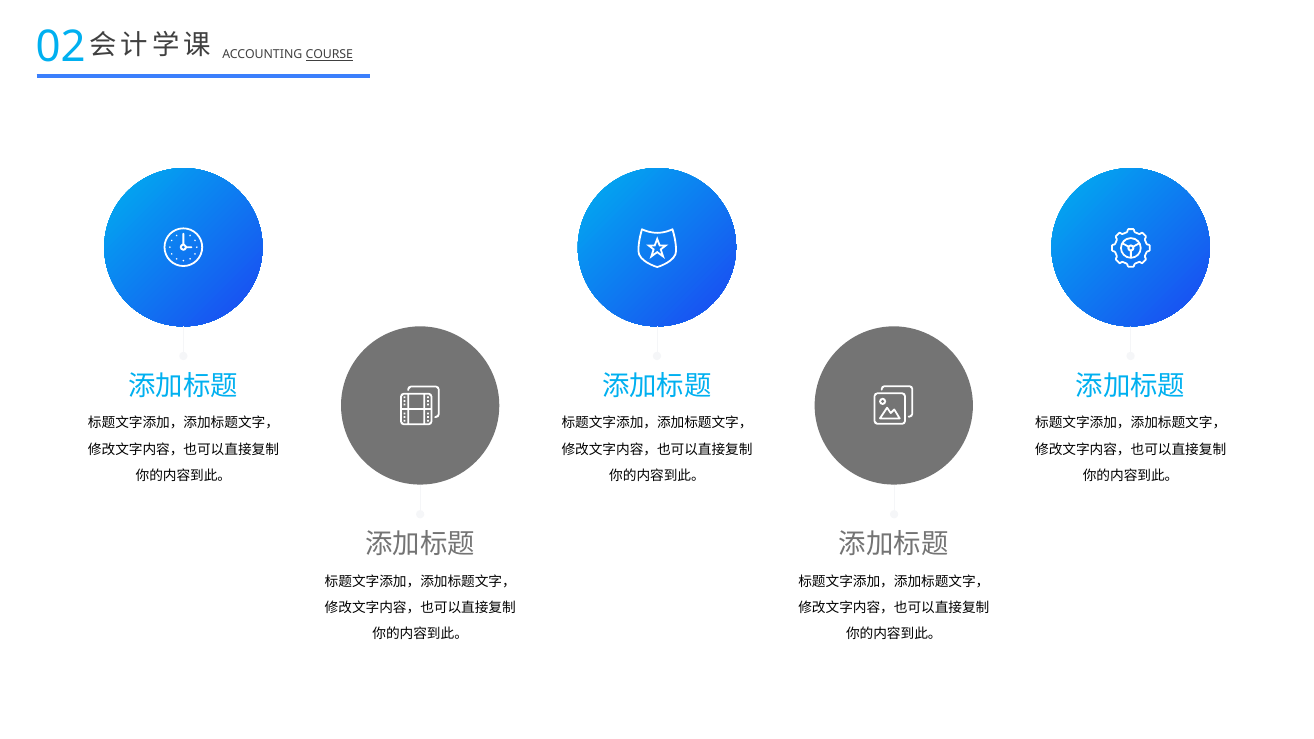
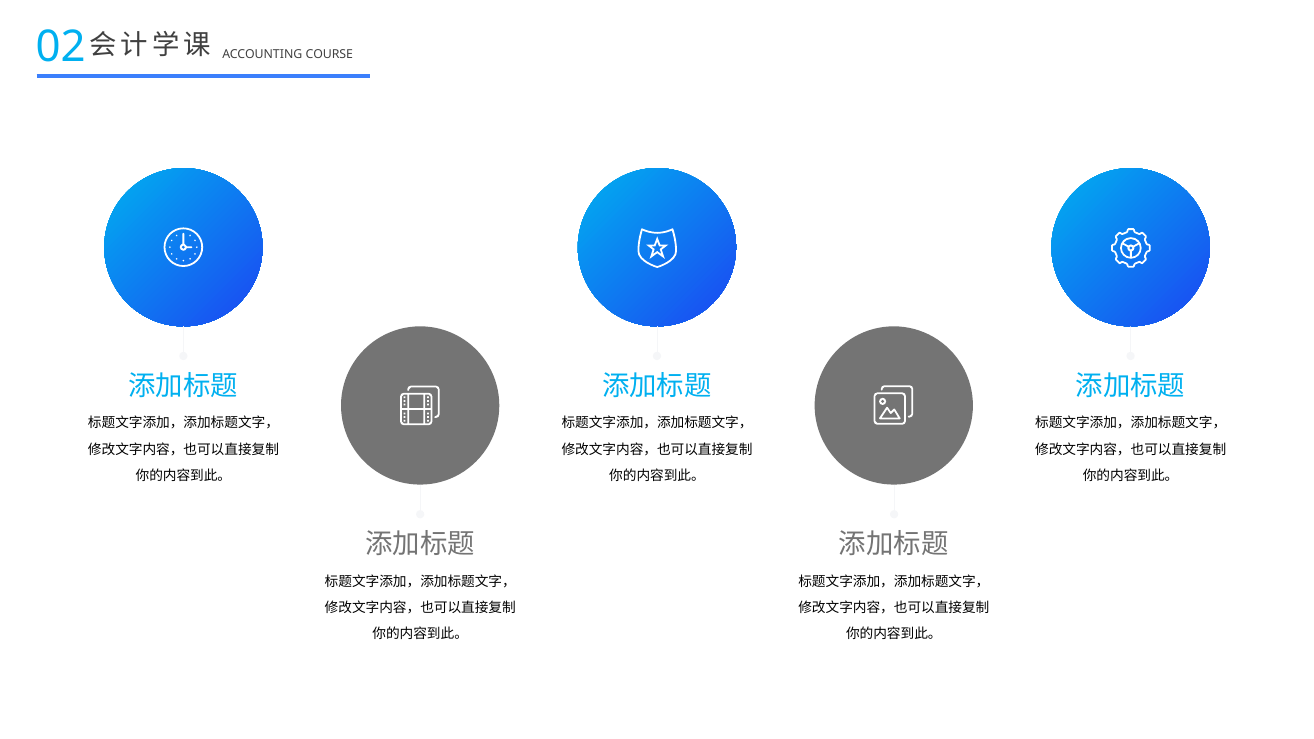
COURSE underline: present -> none (329, 55)
